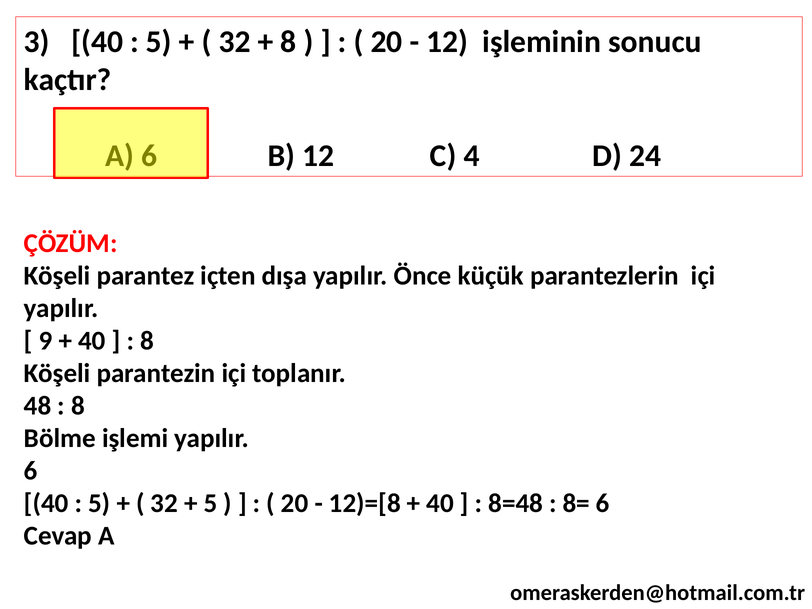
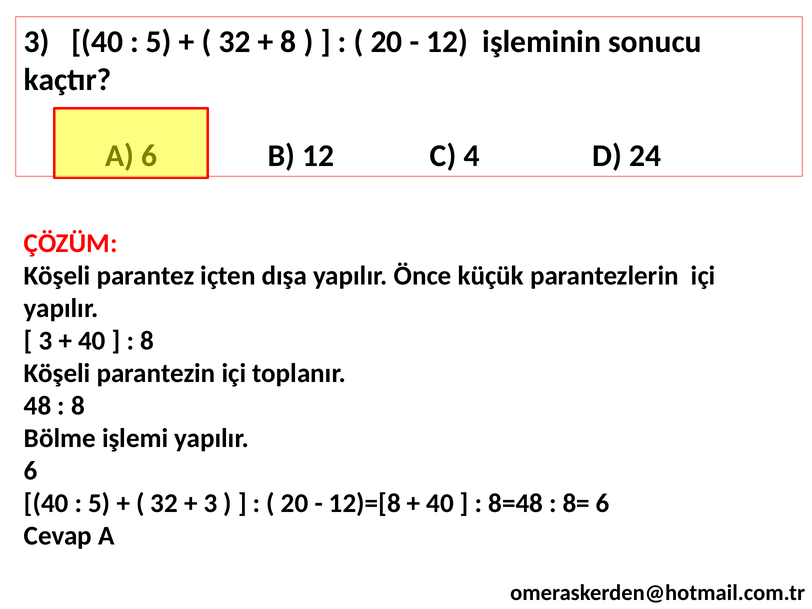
9: 9 -> 3 (46, 341)
5: 5 -> 3 (210, 503)
